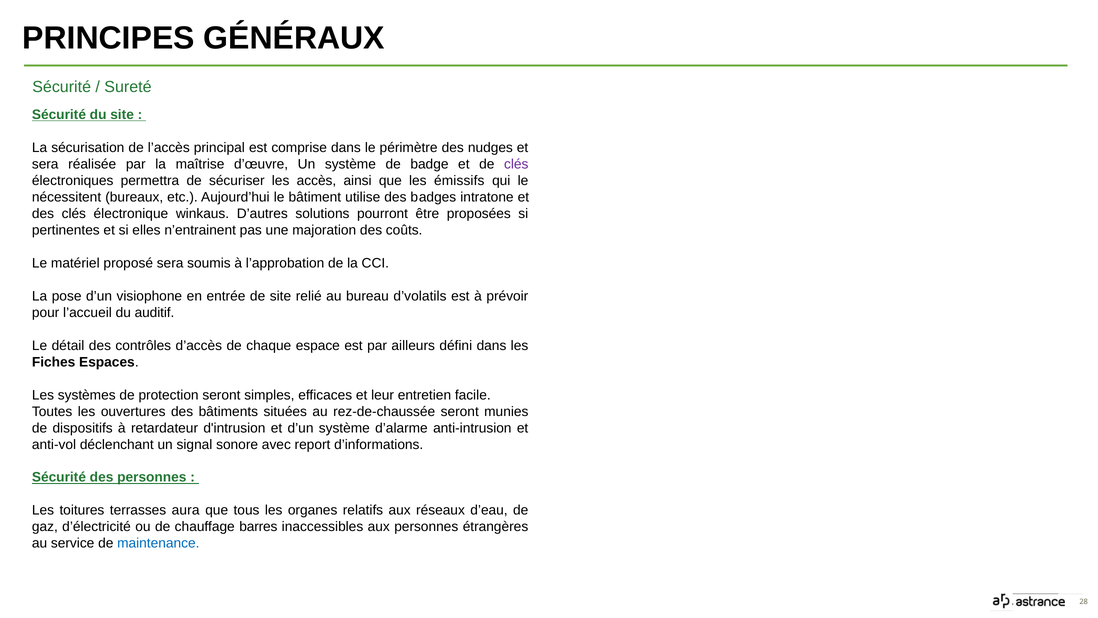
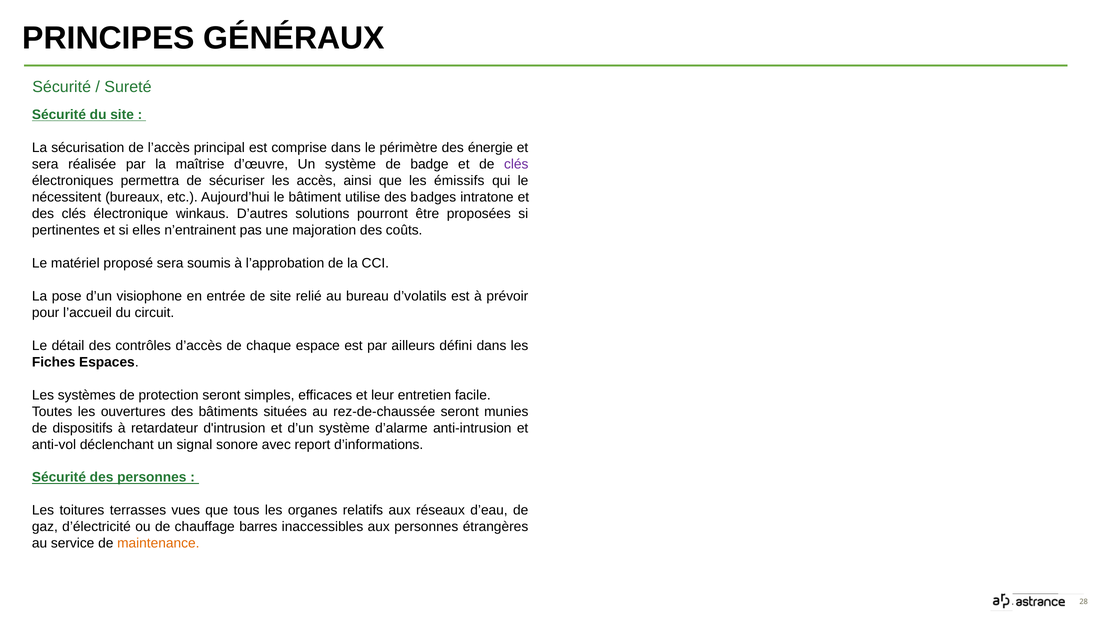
nudges: nudges -> énergie (490, 148)
auditif: auditif -> circuit (154, 312)
aura: aura -> vues (186, 510)
maintenance colour: blue -> orange (158, 543)
